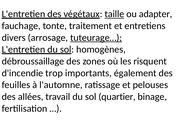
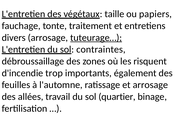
taille underline: present -> none (114, 14)
adapter: adapter -> papiers (156, 14)
homogènes: homogènes -> contraintes (101, 50)
et pelouses: pelouses -> arrosage (150, 85)
